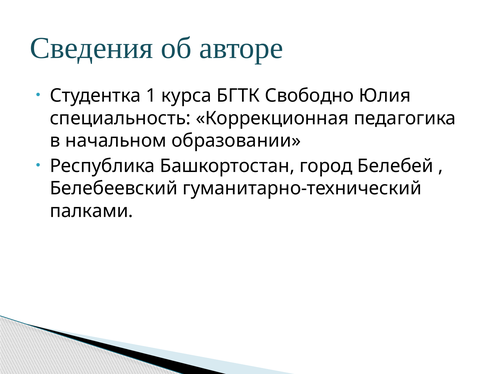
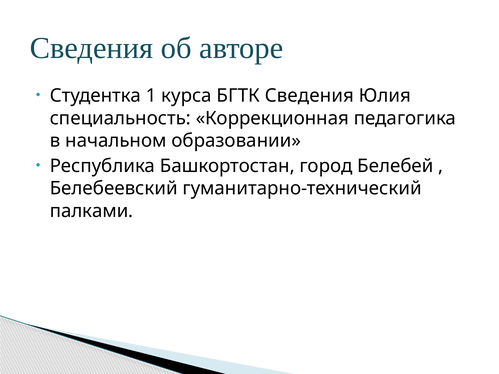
БГТК Свободно: Свободно -> Сведения (309, 96)
